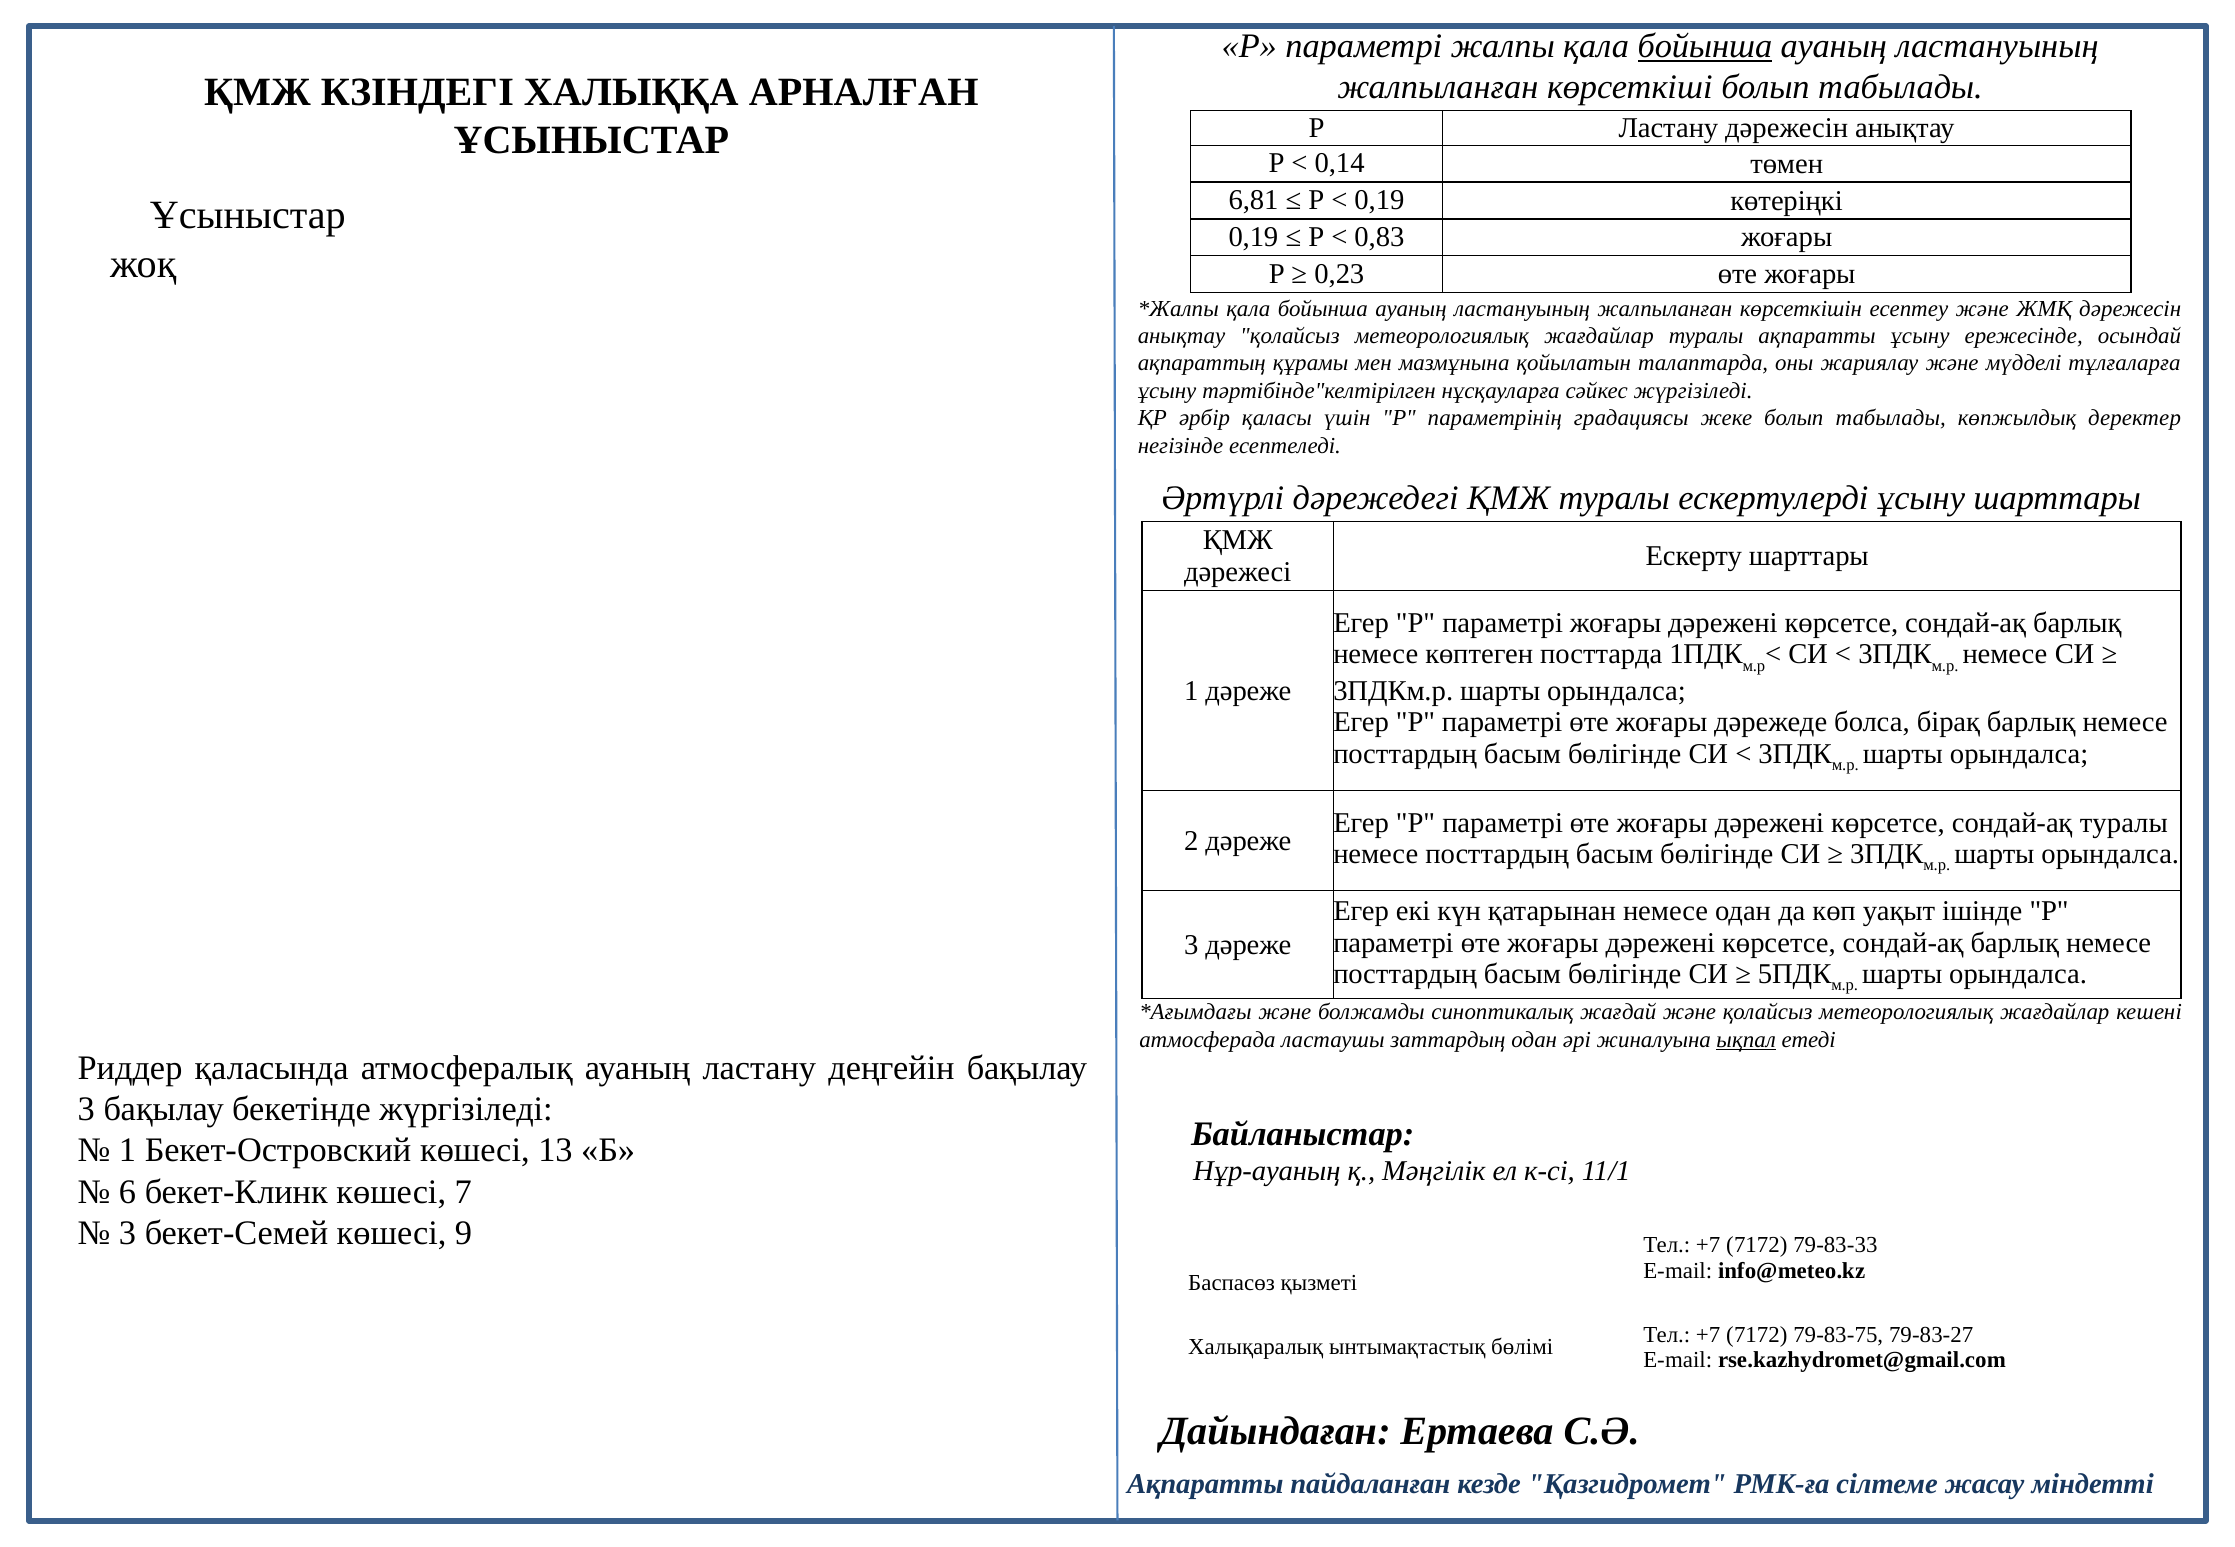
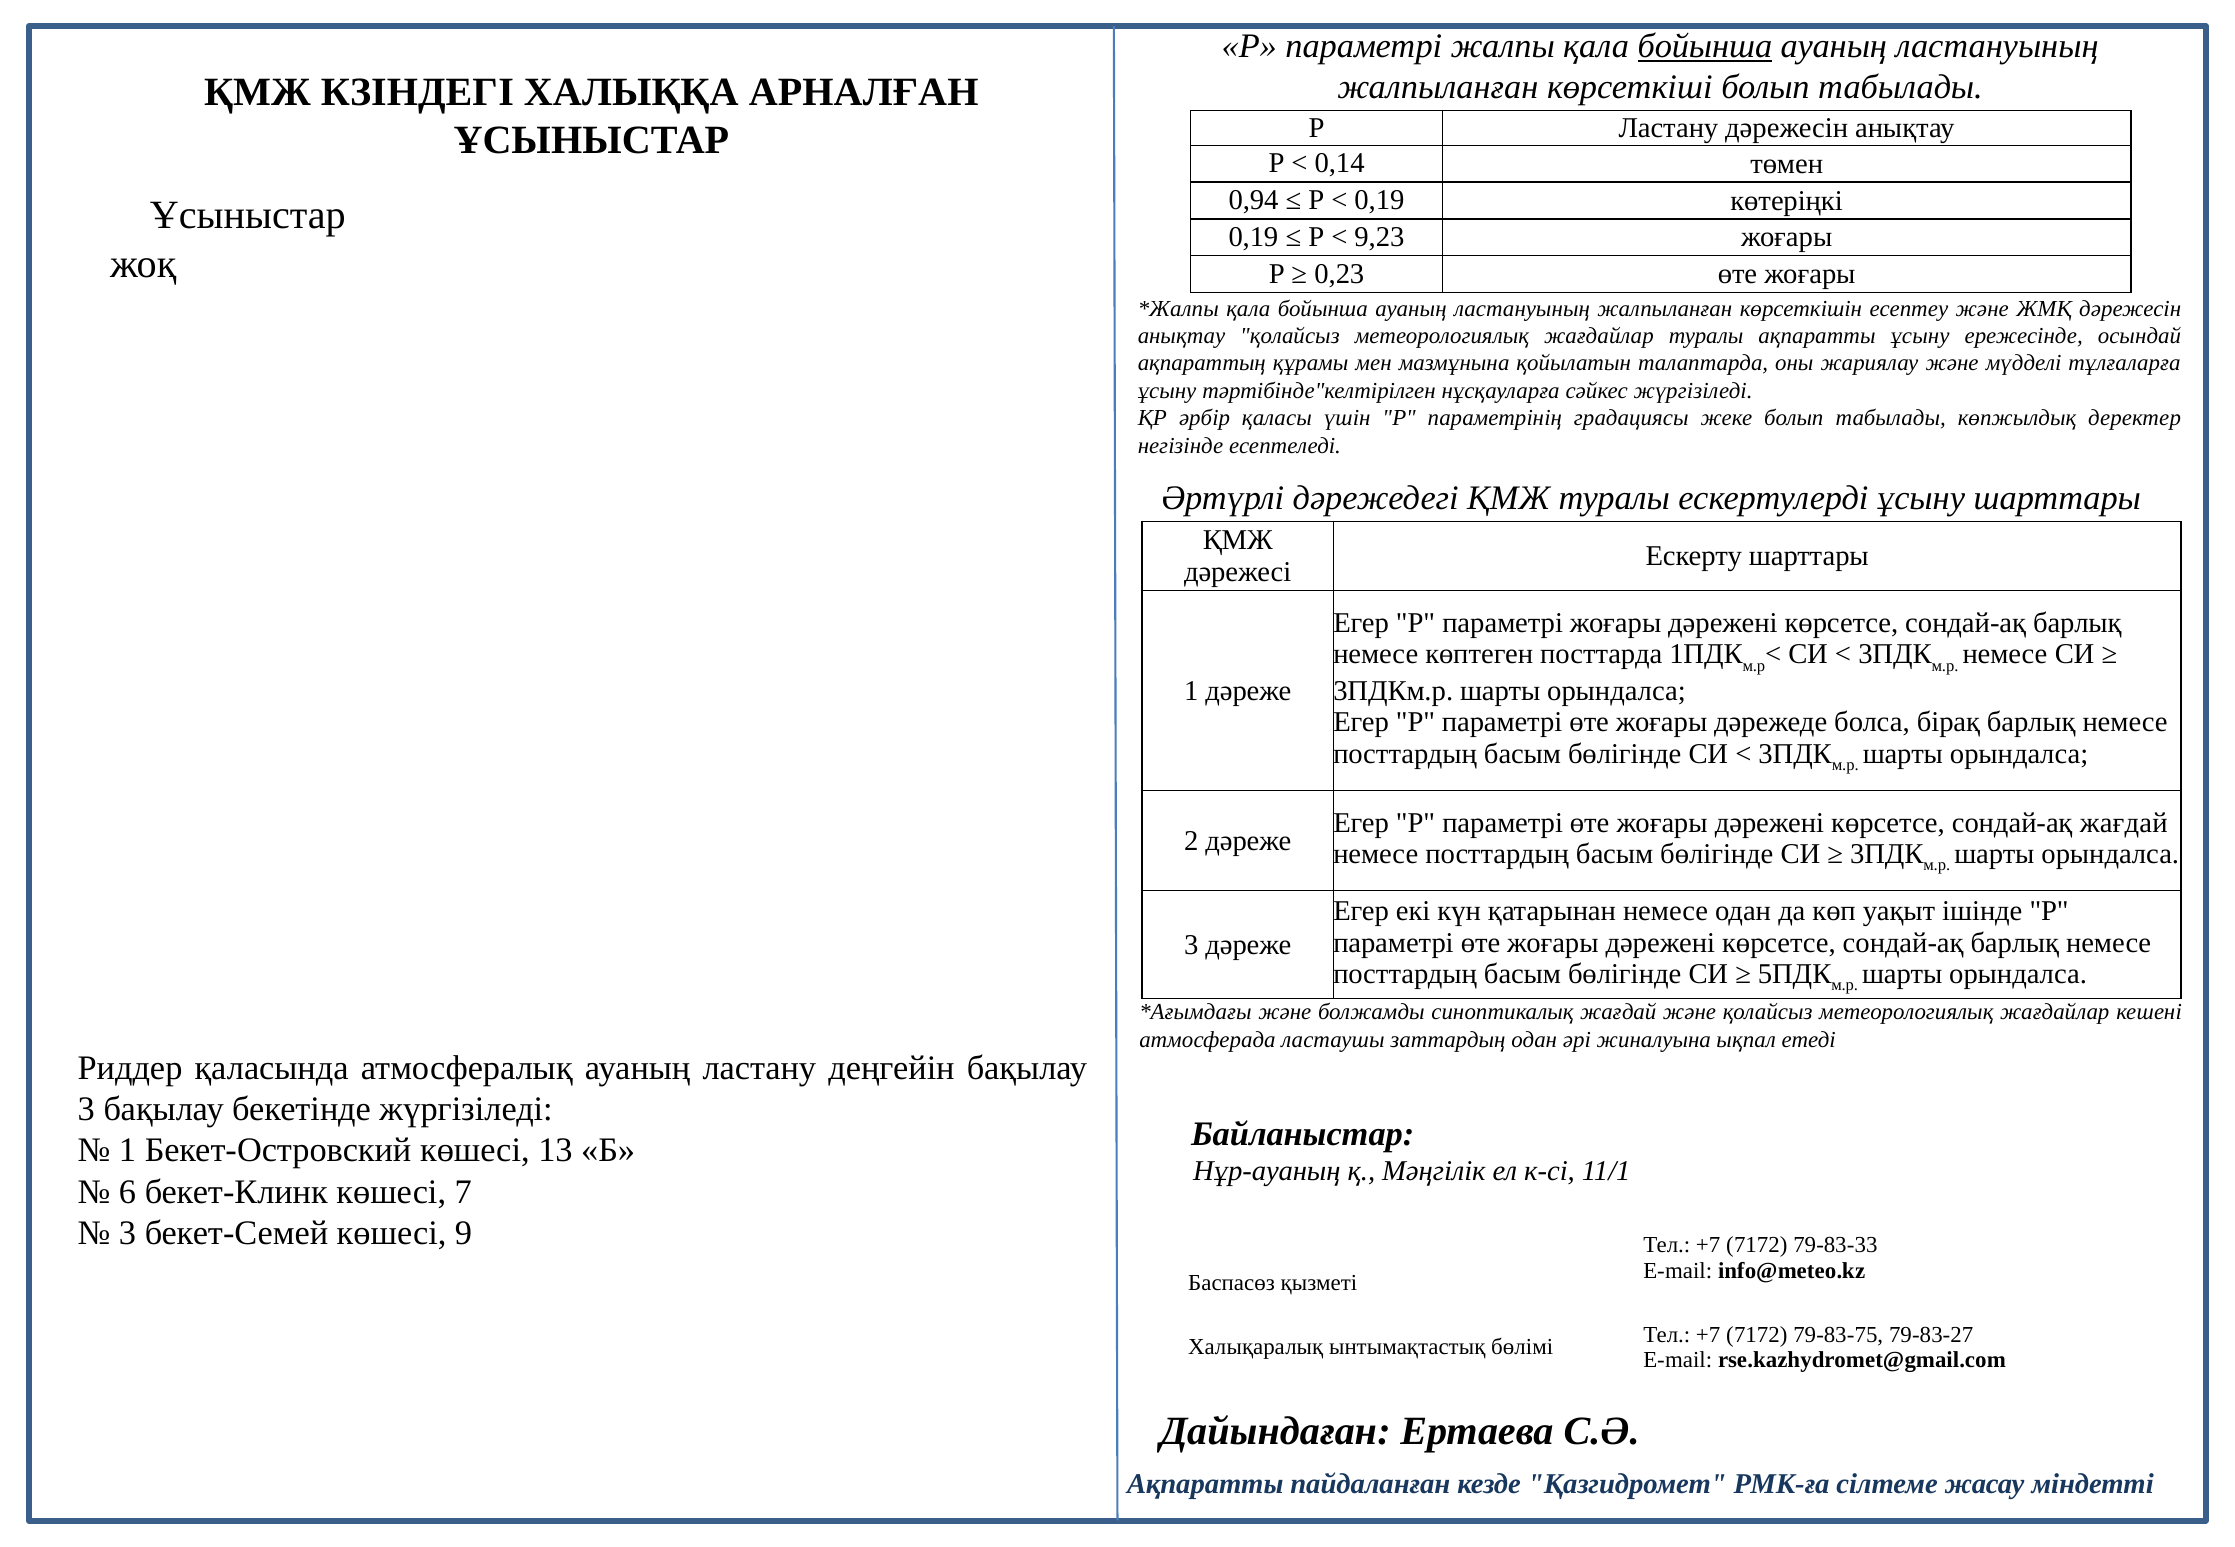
6,81: 6,81 -> 0,94 (1253, 200)
0,83: 0,83 -> 9,23 (1379, 237)
сондай-ақ туралы: туралы -> жағдай (2124, 823)
ықпал underline: present -> none (1746, 1040)
